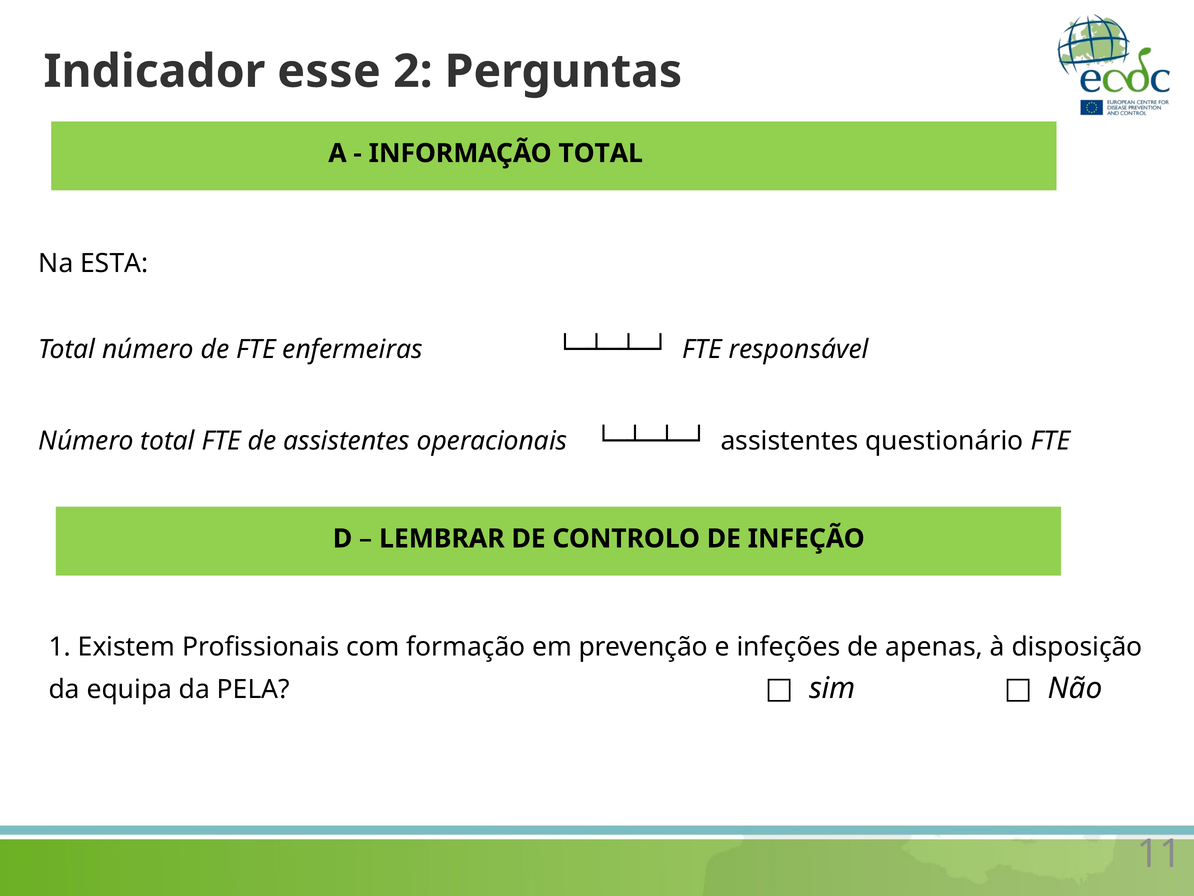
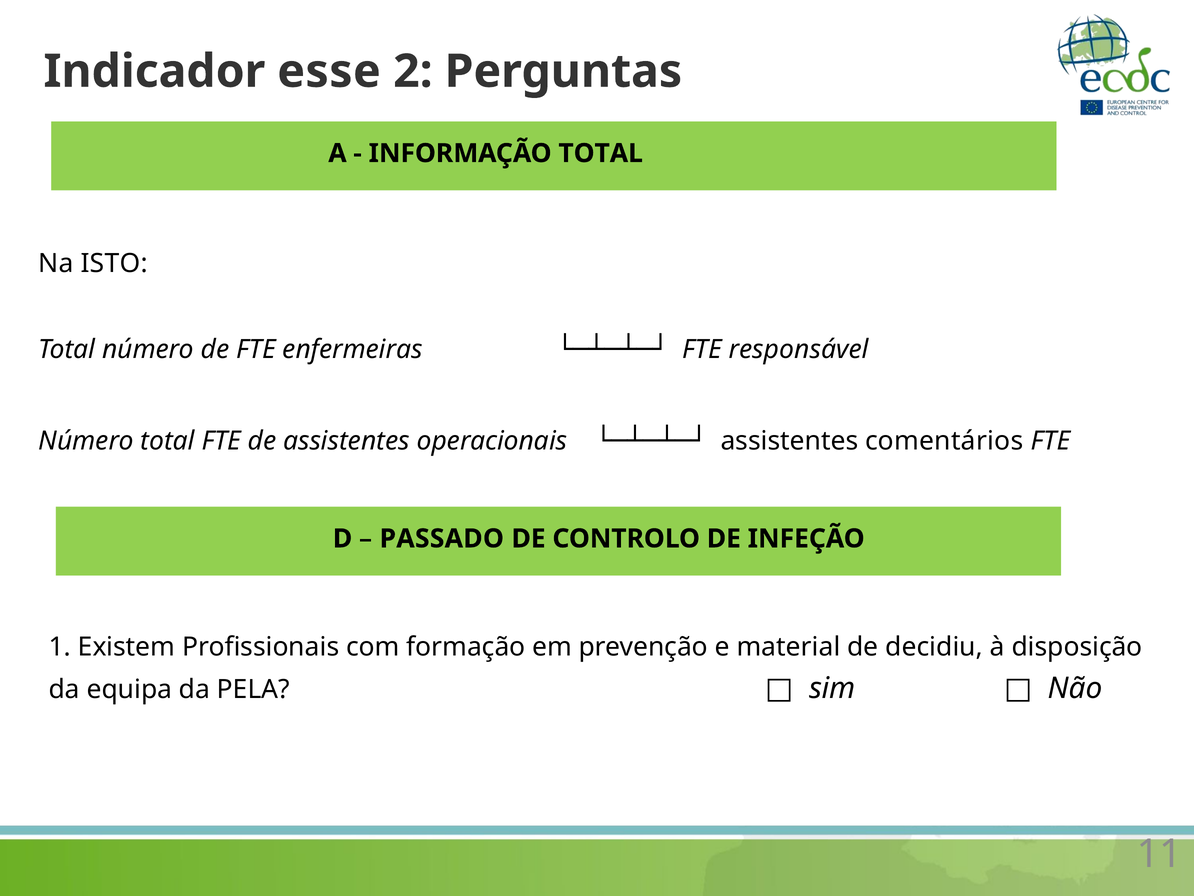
ESTA: ESTA -> ISTO (114, 263)
questionário: questionário -> comentários (944, 441)
LEMBRAR: LEMBRAR -> PASSADO (442, 538)
infeções: infeções -> material (789, 647)
apenas: apenas -> decidiu (934, 647)
